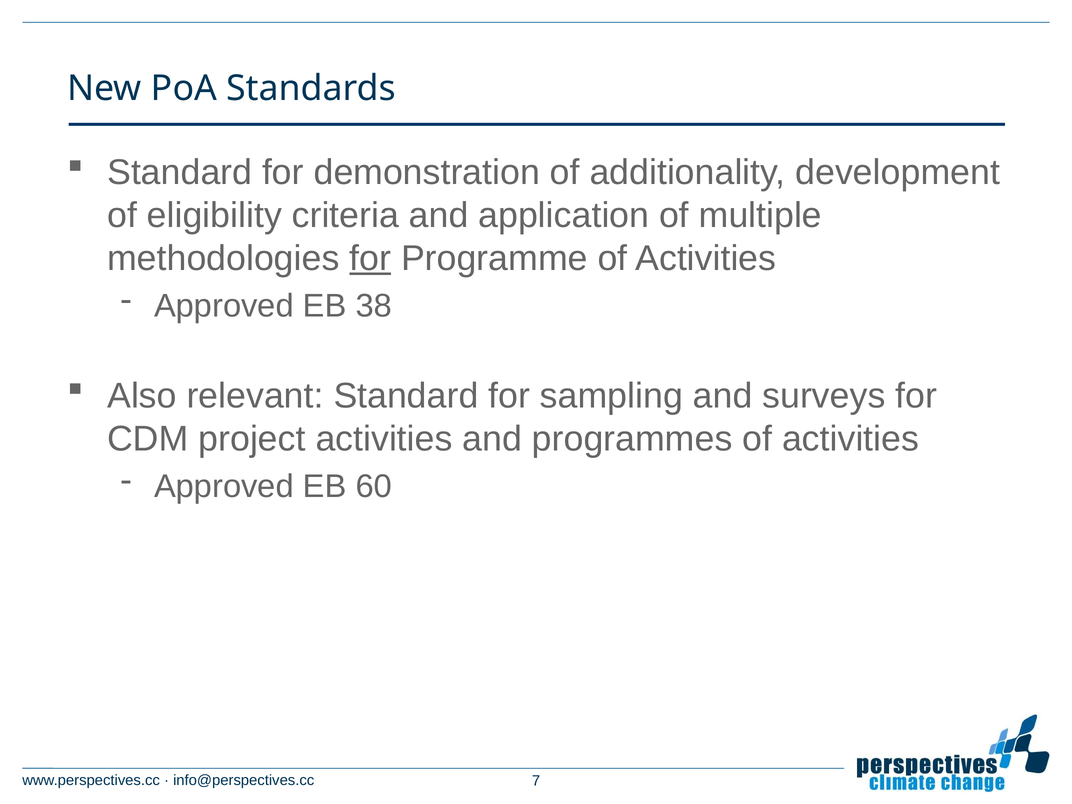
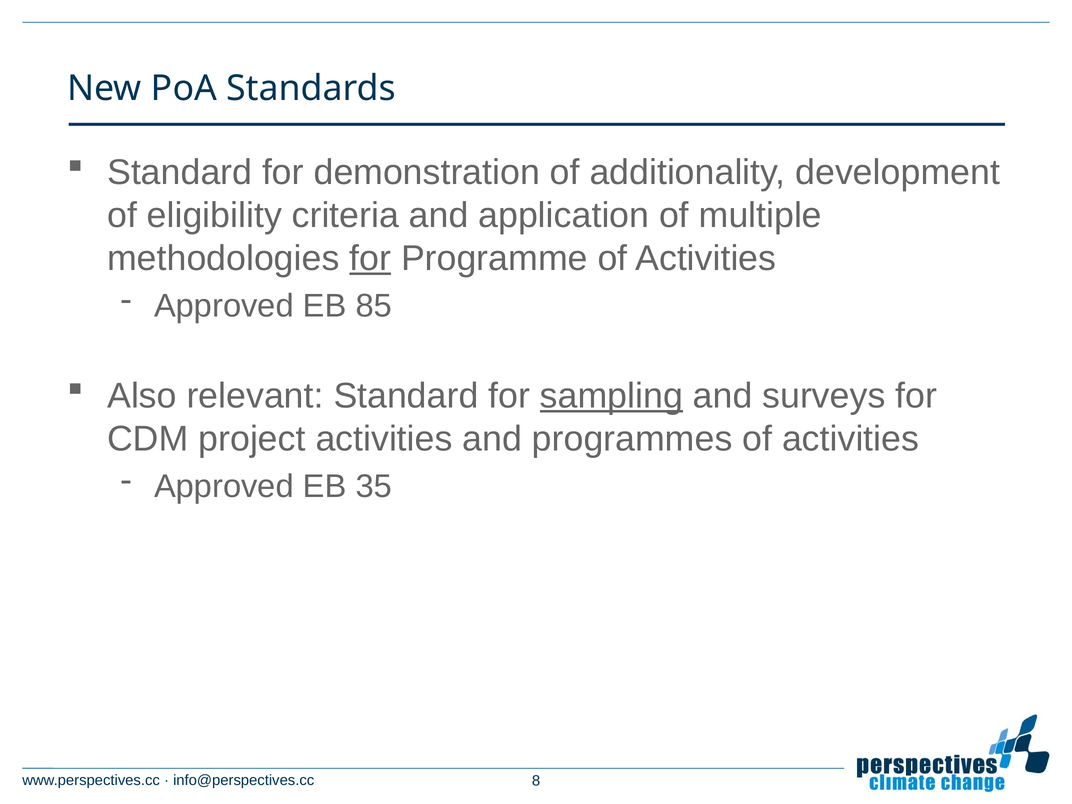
38: 38 -> 85 (374, 306)
sampling underline: none -> present (611, 396)
60: 60 -> 35 (374, 486)
7: 7 -> 8 (536, 781)
